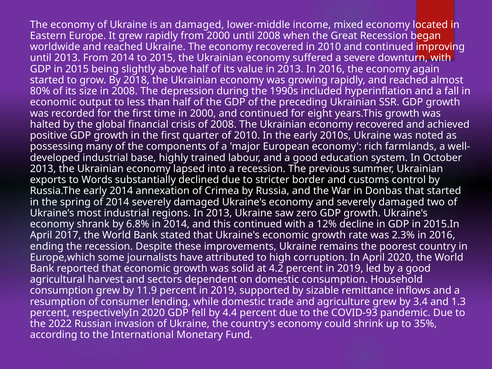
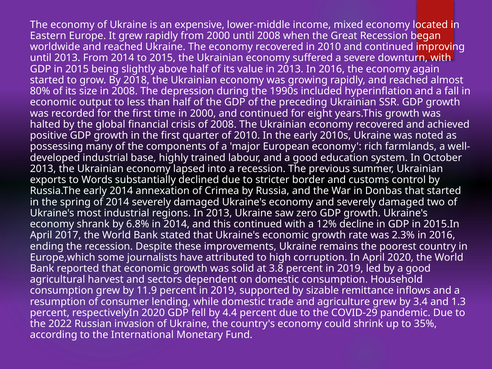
an damaged: damaged -> expensive (200, 25)
4.2: 4.2 -> 3.8 (276, 268)
COVID-93: COVID-93 -> COVID-29 (354, 313)
